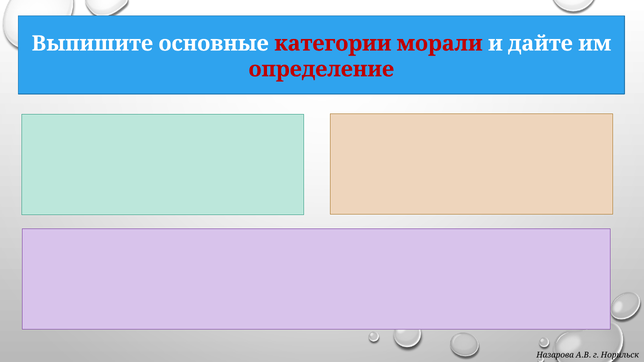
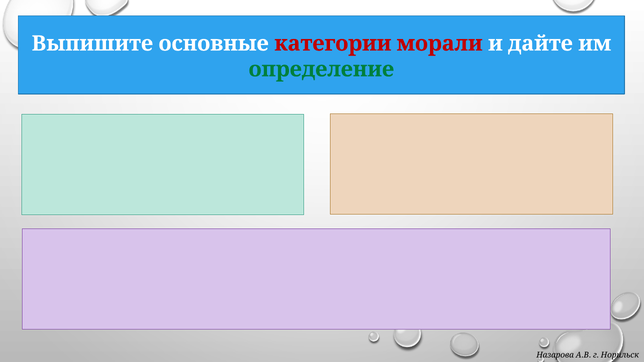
определение colour: red -> green (321, 69)
